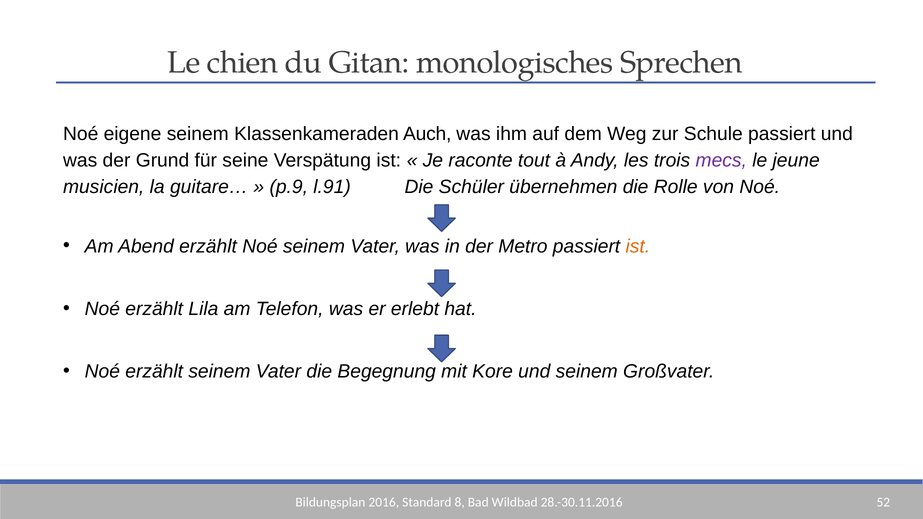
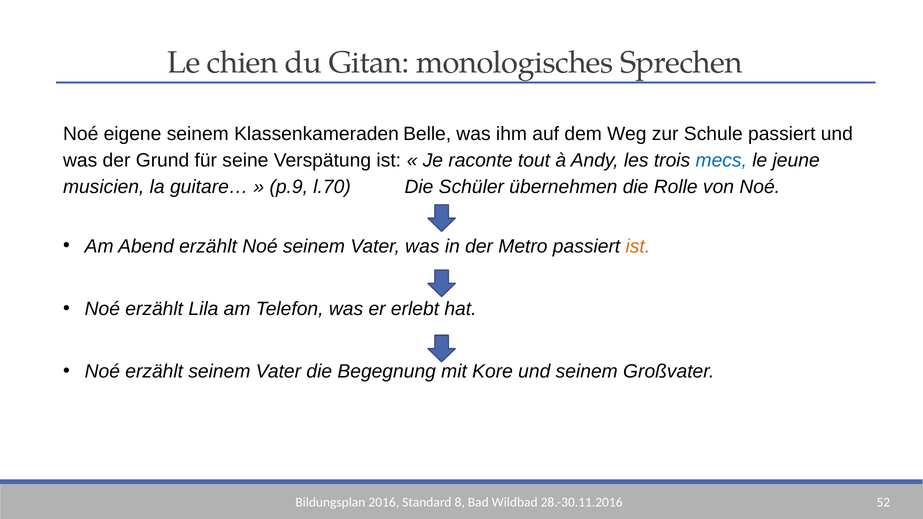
Auch: Auch -> Belle (427, 134)
mecs colour: purple -> blue (721, 161)
l.91: l.91 -> l.70 (332, 187)
